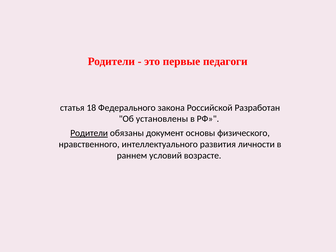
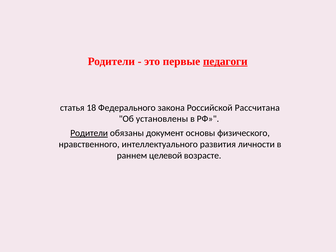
педагоги underline: none -> present (225, 61)
Разработан: Разработан -> Рассчитана (257, 108)
условий: условий -> целевой (166, 155)
